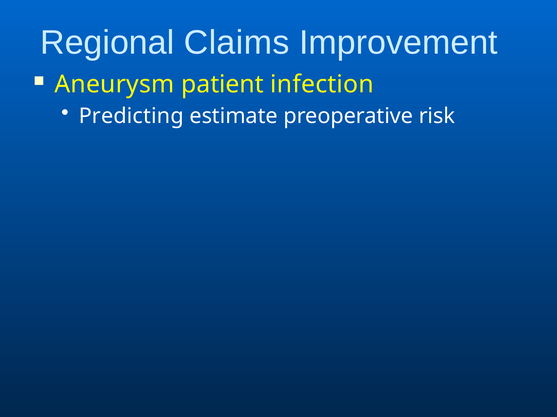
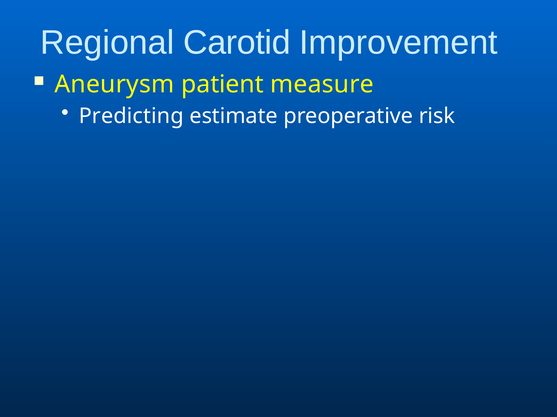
Claims: Claims -> Carotid (237, 43)
infection: infection -> measure (322, 84)
